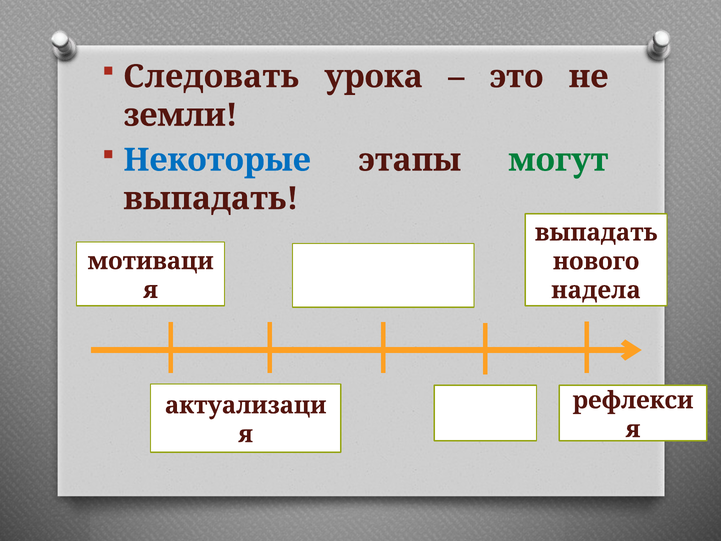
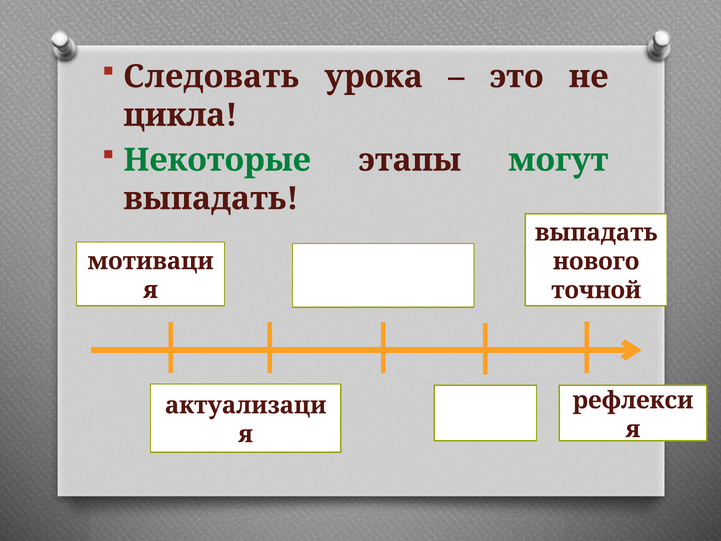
земли: земли -> цикла (180, 115)
Некоторые colour: blue -> green (217, 160)
надела: надела -> точной (596, 290)
